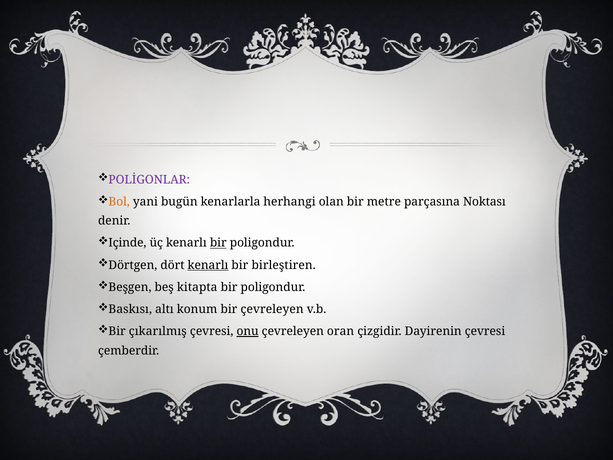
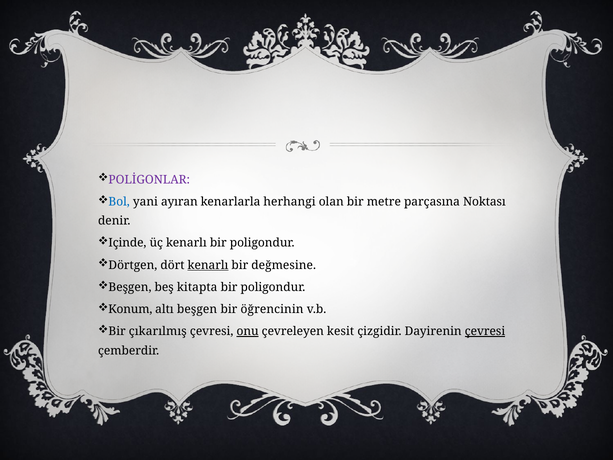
Bol colour: orange -> blue (119, 202)
bugün: bugün -> ayıran (179, 202)
bir underline: present -> none (218, 243)
birleştiren: birleştiren -> değmesine (284, 265)
Baskısı: Baskısı -> Konum (130, 309)
altı konum: konum -> beşgen (197, 309)
bir çevreleyen: çevreleyen -> öğrencinin (272, 309)
oran: oran -> kesit (341, 331)
çevresi underline: none -> present (485, 331)
